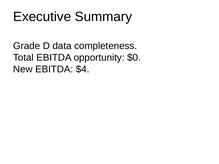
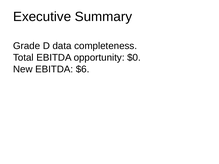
$4: $4 -> $6 (83, 69)
